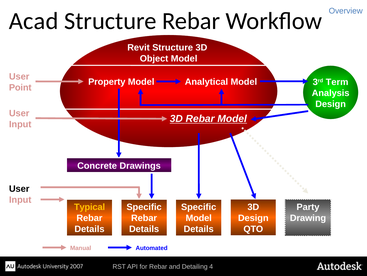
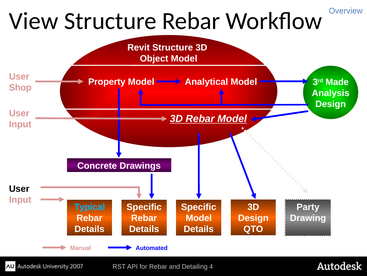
Acad: Acad -> View (34, 21)
Term: Term -> Made (337, 82)
Point: Point -> Shop (20, 87)
Typical colour: yellow -> light blue (90, 207)
